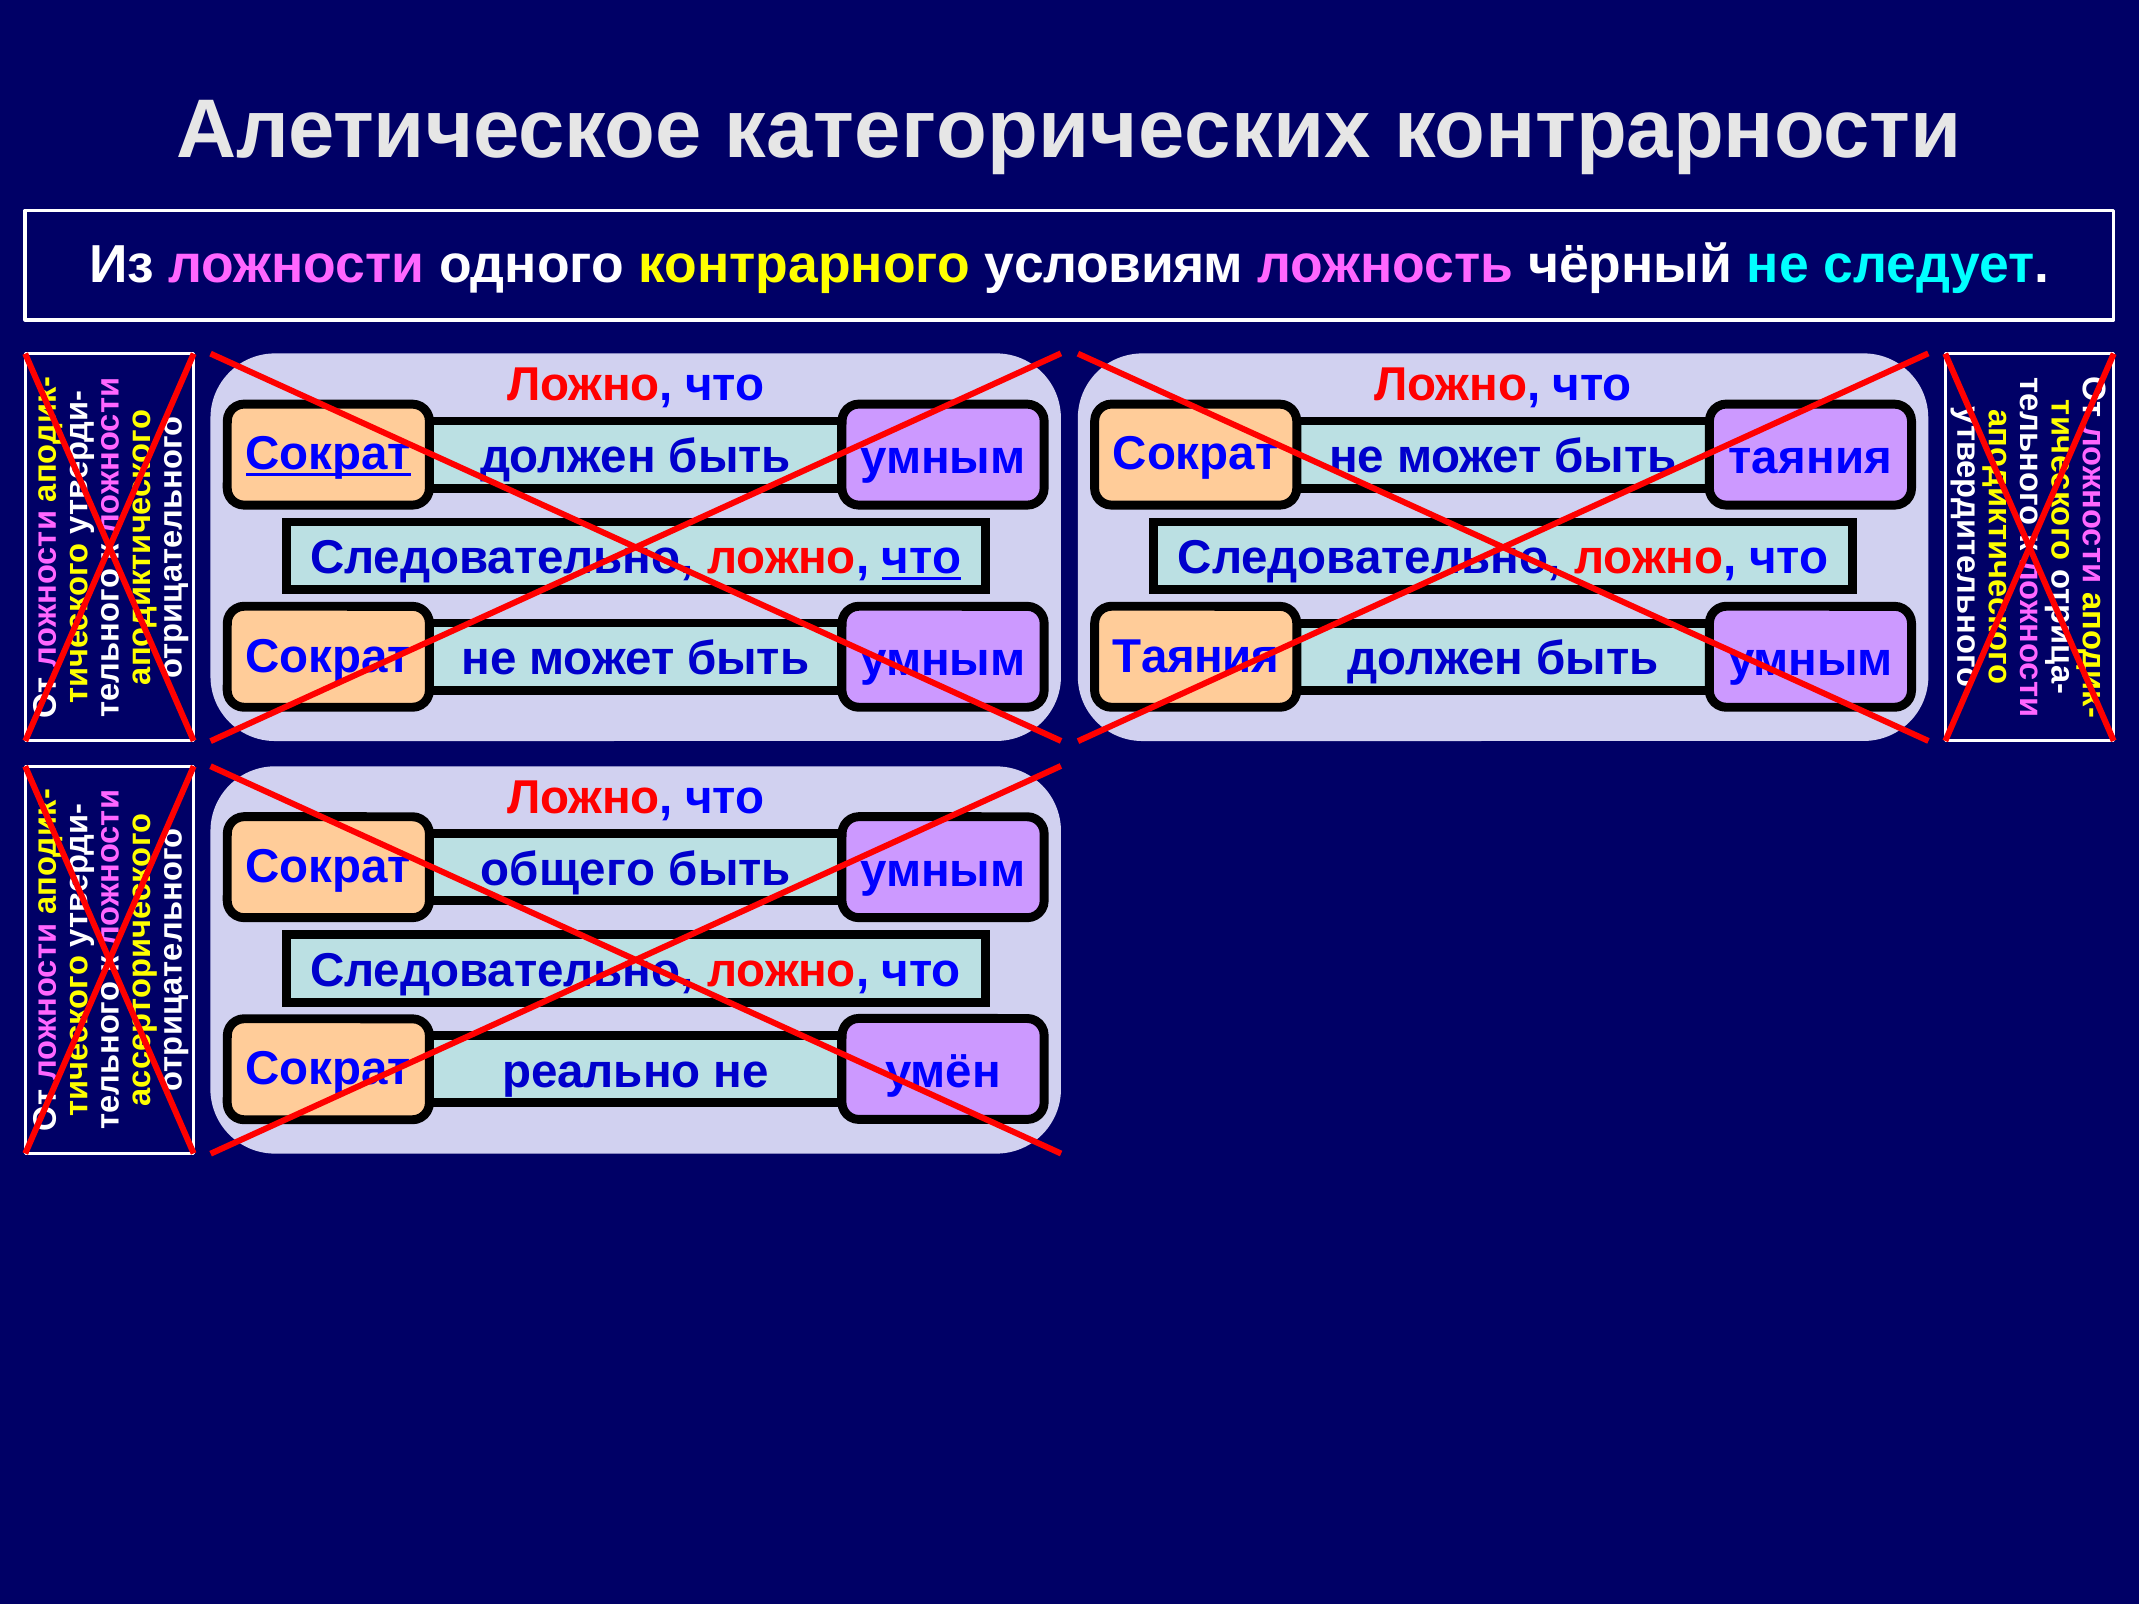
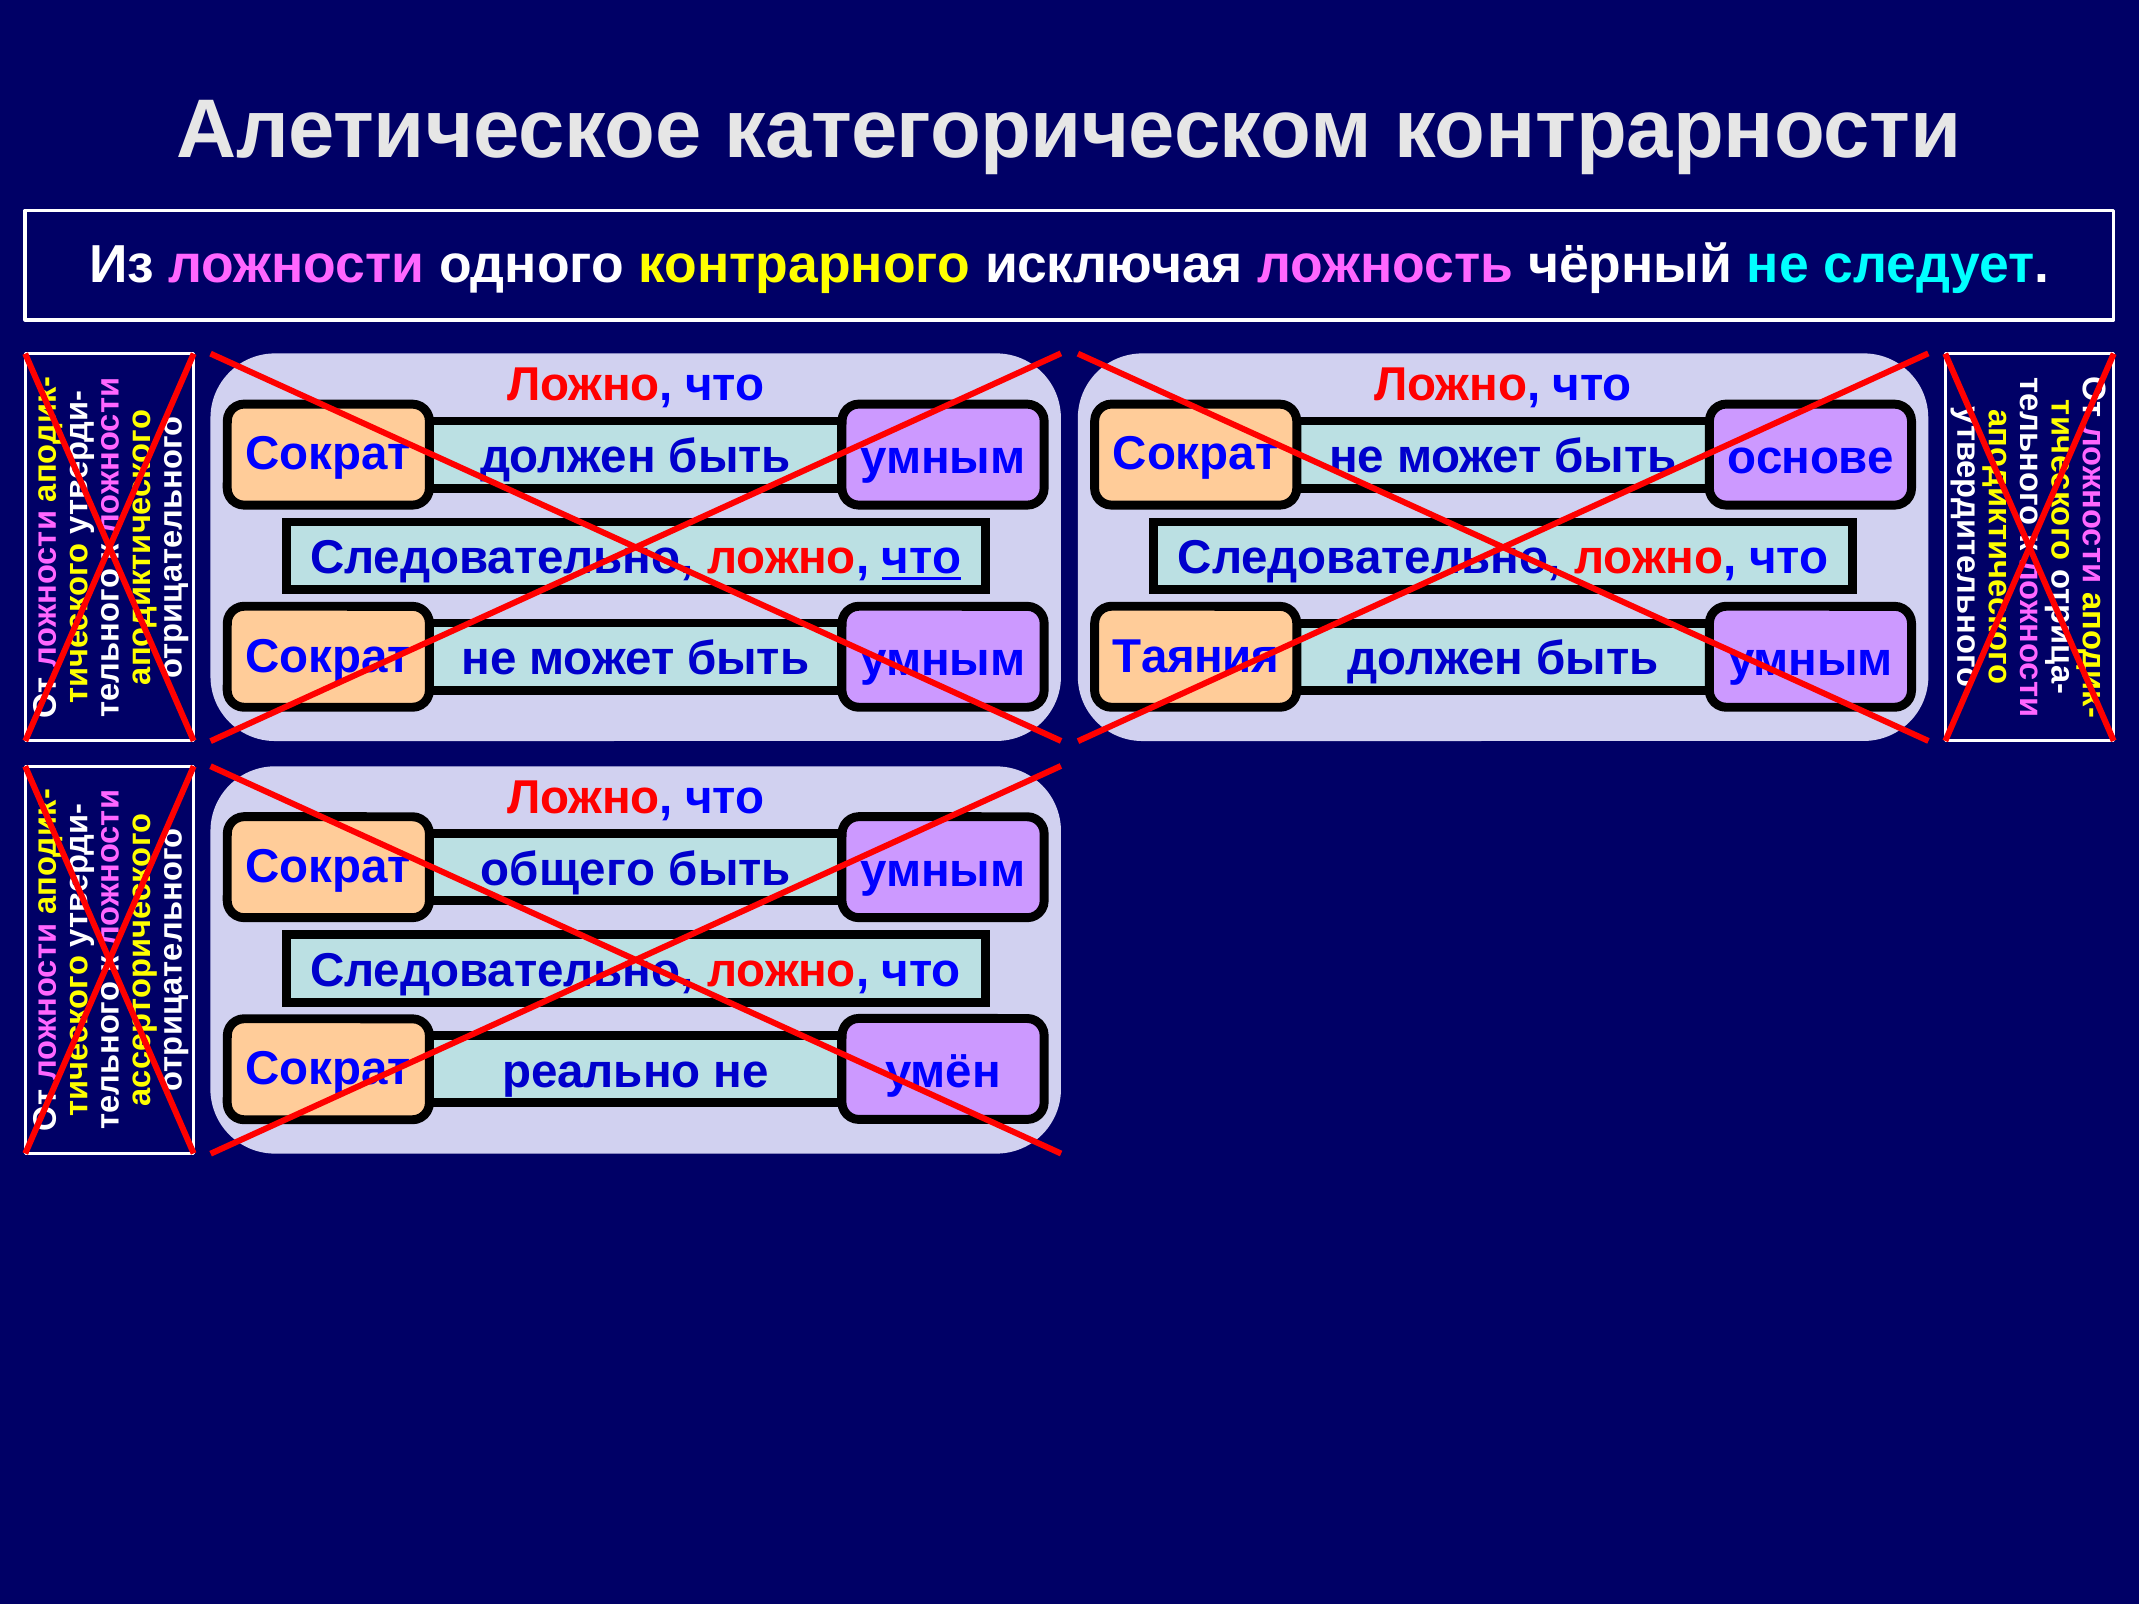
категорических: категорических -> категорическом (1048, 130)
условиям: условиям -> исключая (1114, 265)
Сократ underline: present -> none (328, 454)
Сократ таяния: таяния -> основе (1811, 458)
